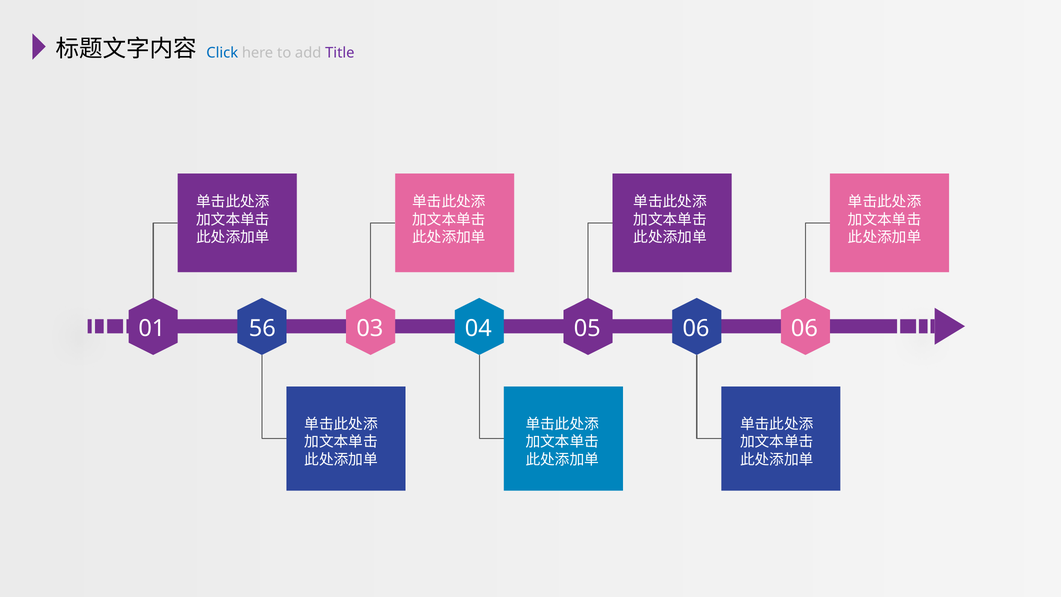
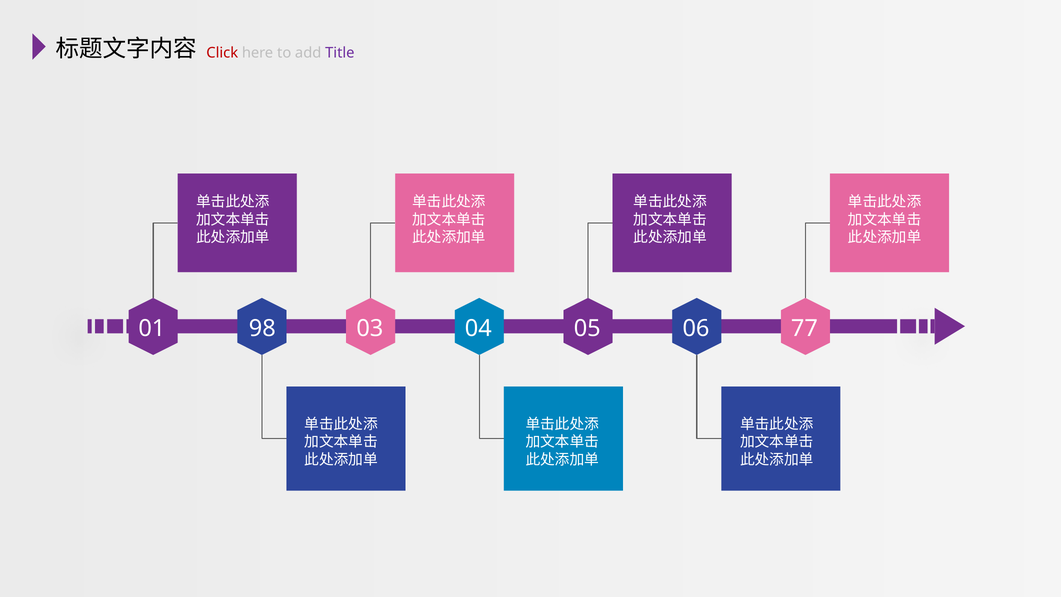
Click colour: blue -> red (222, 53)
56: 56 -> 98 (262, 328)
06 06: 06 -> 77 (804, 328)
